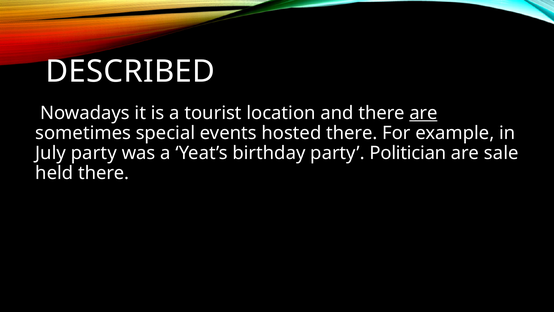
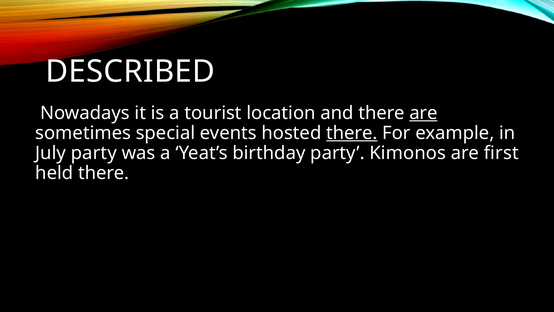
there underline: none -> present (352, 133)
Politician: Politician -> Kimonos (408, 153)
sale: sale -> first (501, 153)
